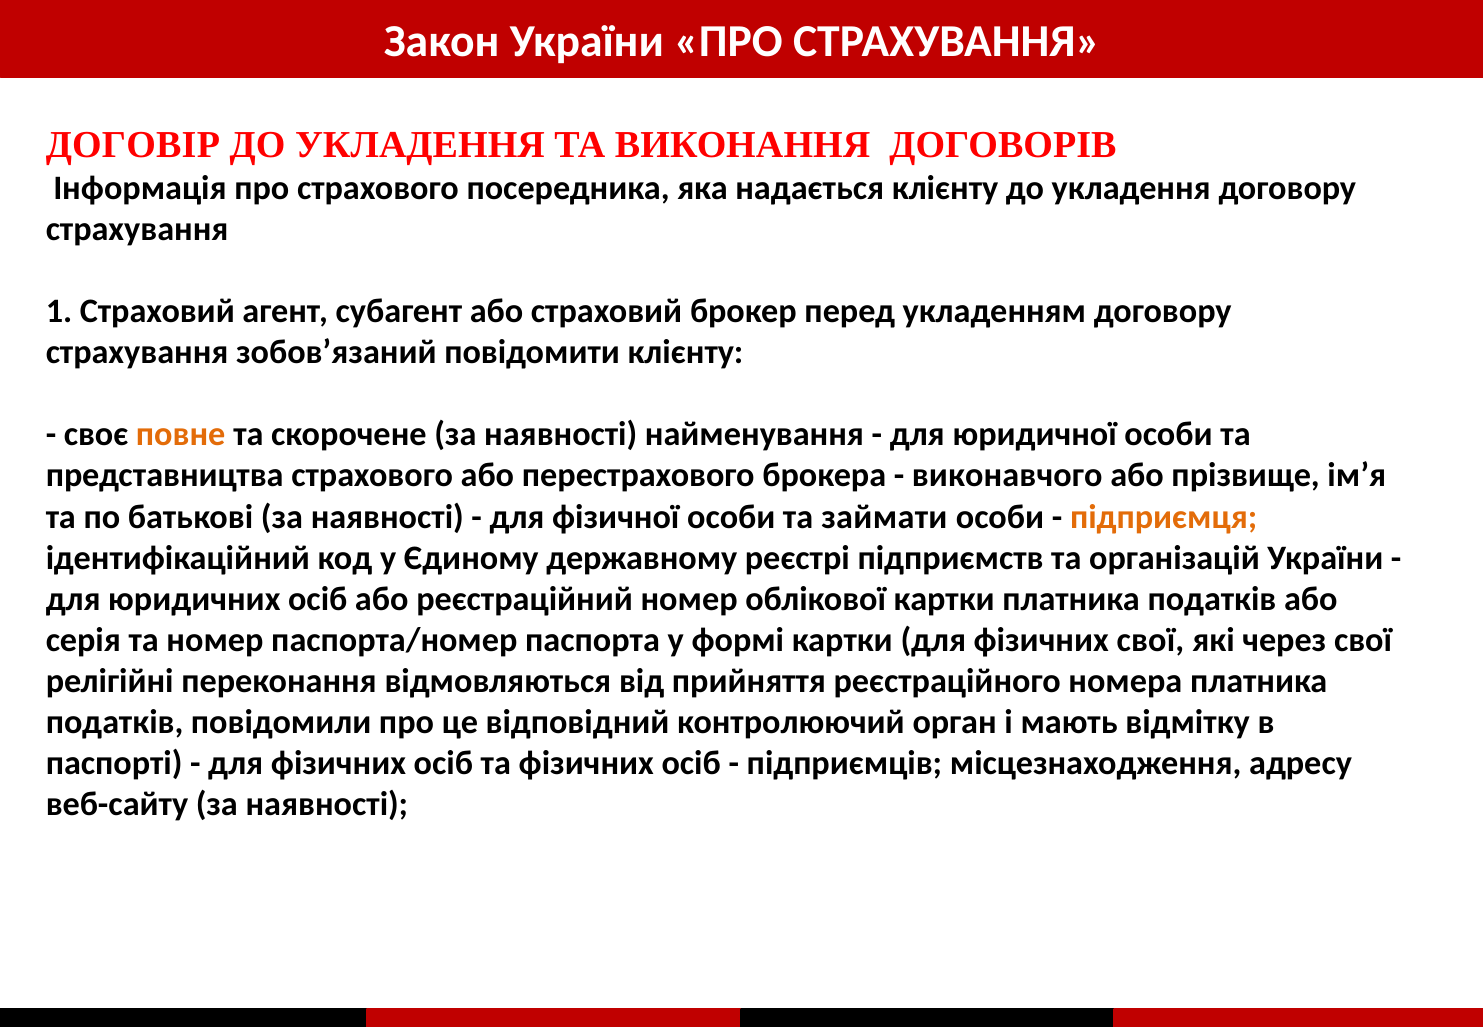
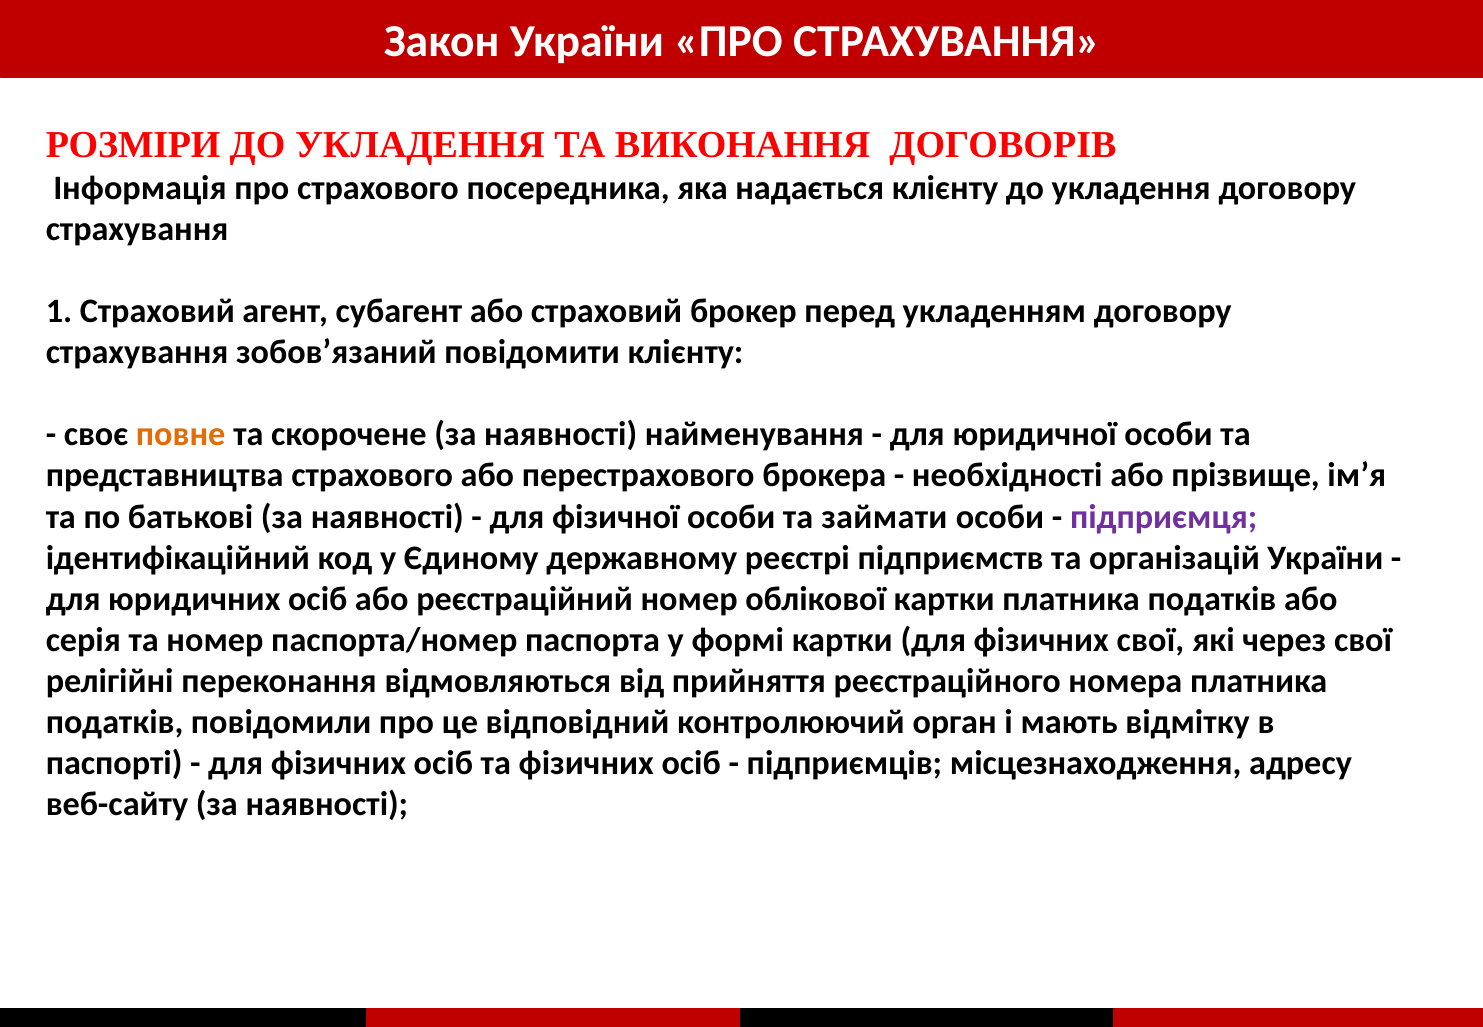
ДОГОВІР: ДОГОВІР -> РОЗМІРИ (133, 145)
виконавчого: виконавчого -> необхідності (1007, 475)
підприємця colour: orange -> purple (1164, 517)
